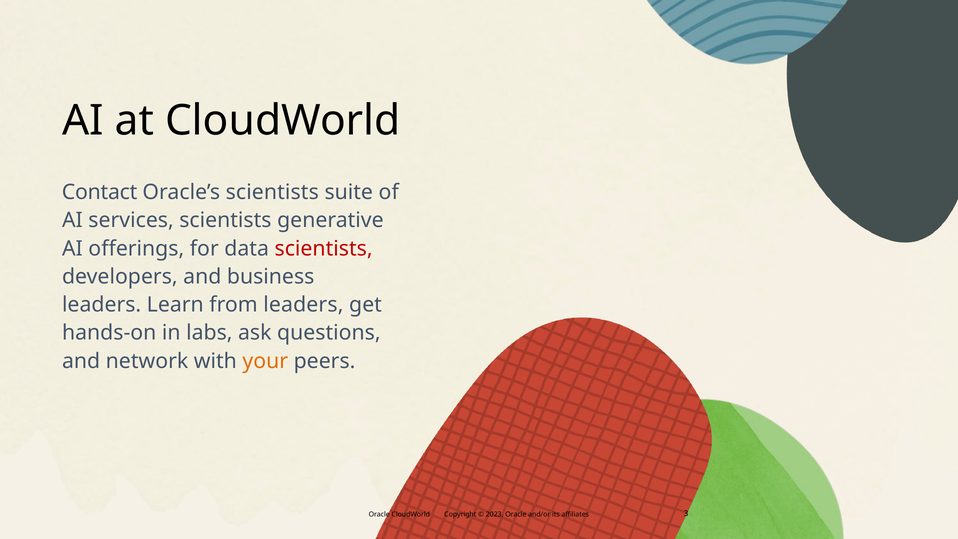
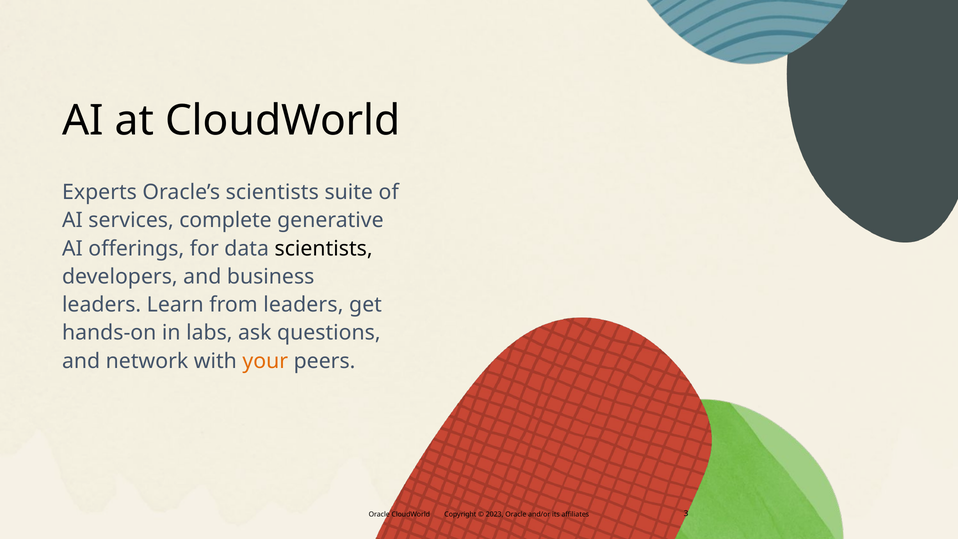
Contact: Contact -> Experts (99, 192)
services scientists: scientists -> complete (225, 220)
scientists colour: red -> black (324, 248)
